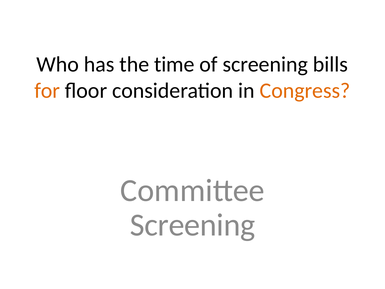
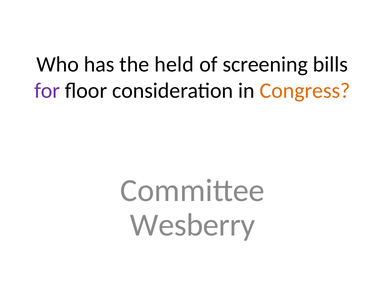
time: time -> held (174, 64)
for colour: orange -> purple (47, 91)
Screening: Screening -> Wesberry (193, 225)
